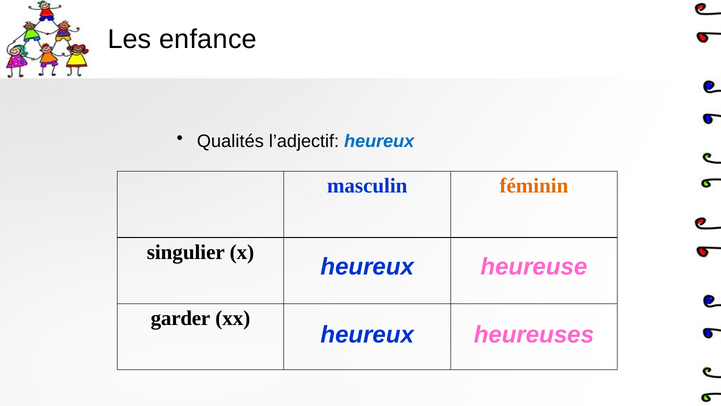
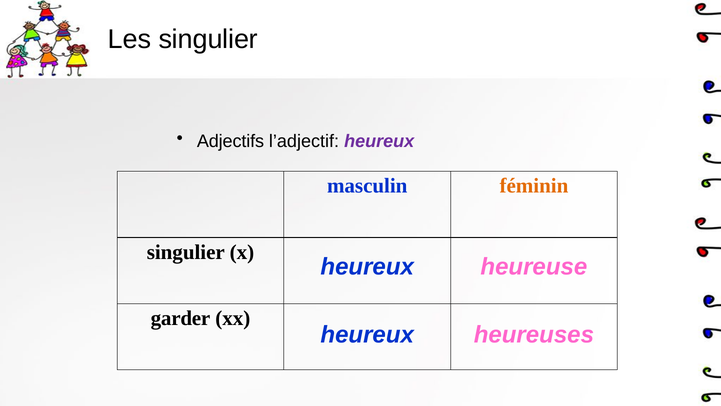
Les enfance: enfance -> singulier (208, 39)
Qualités: Qualités -> Adjectifs (231, 141)
heureux colour: blue -> purple (379, 141)
